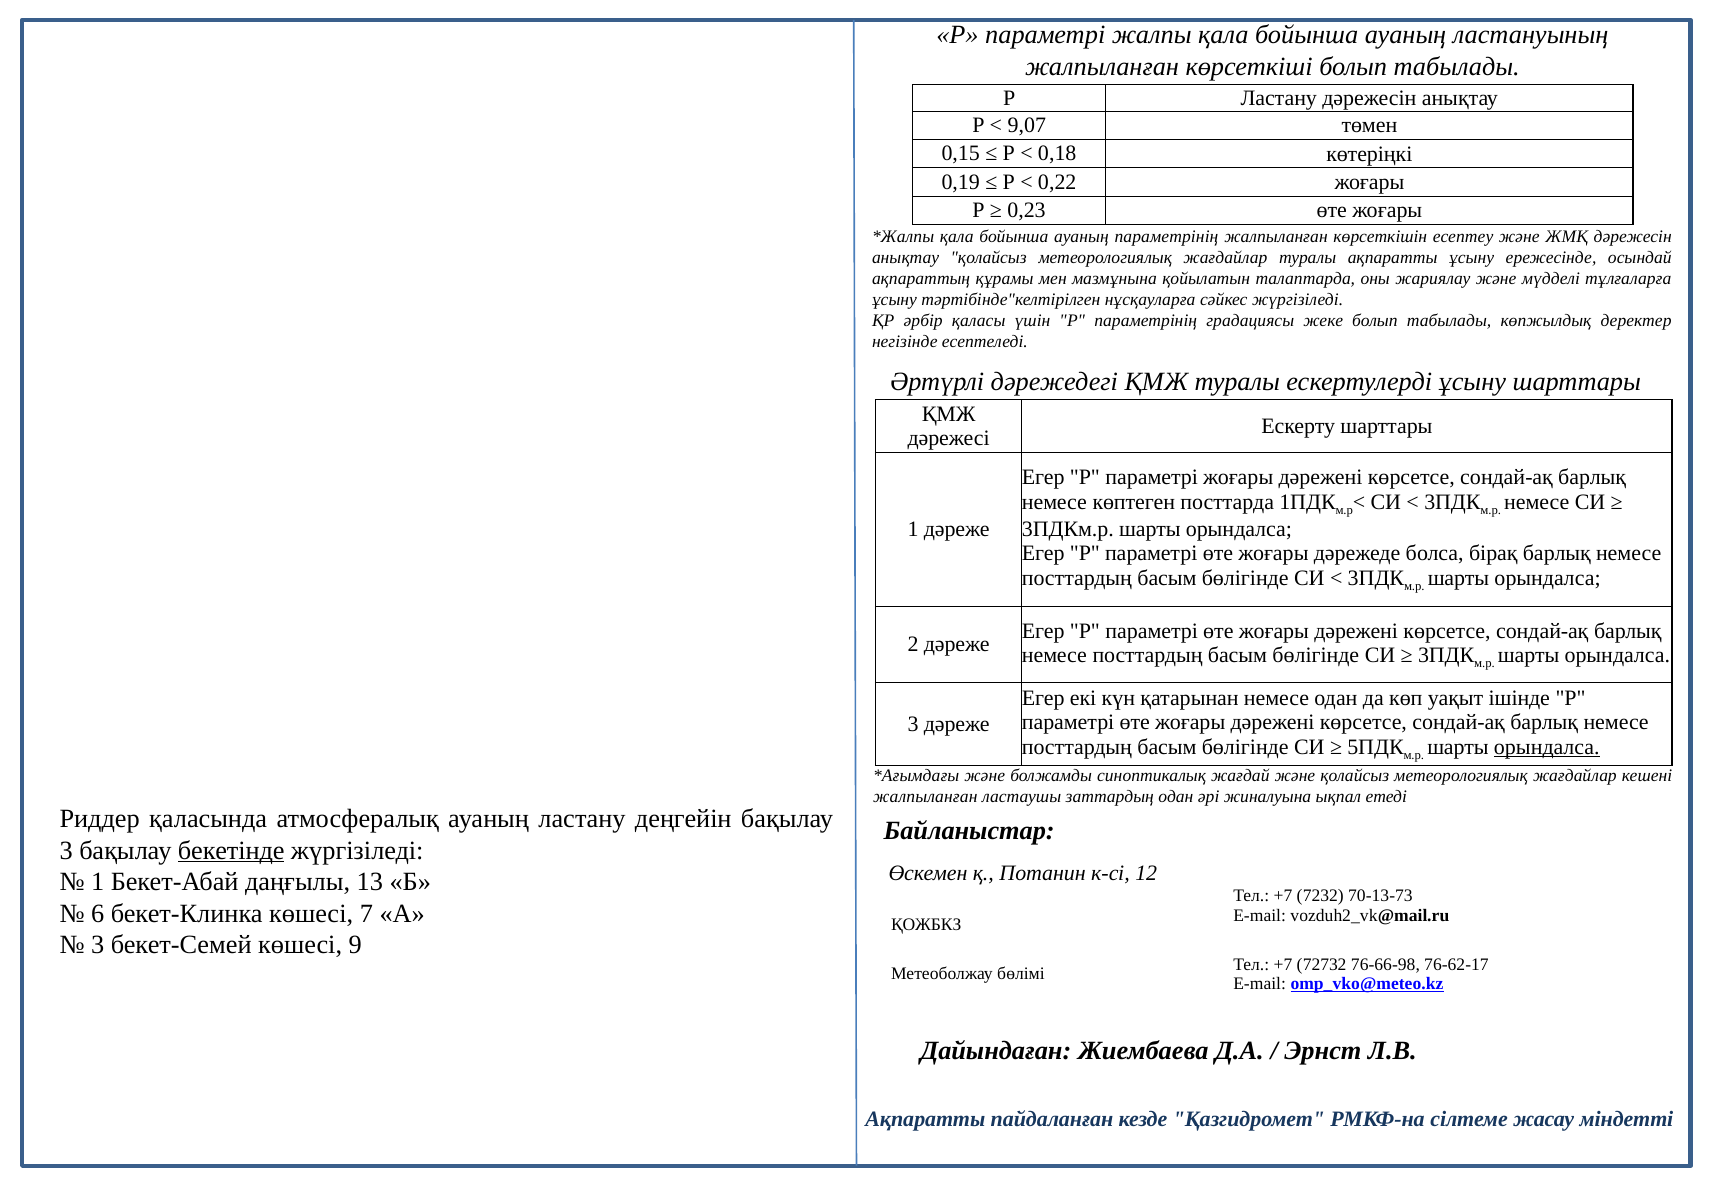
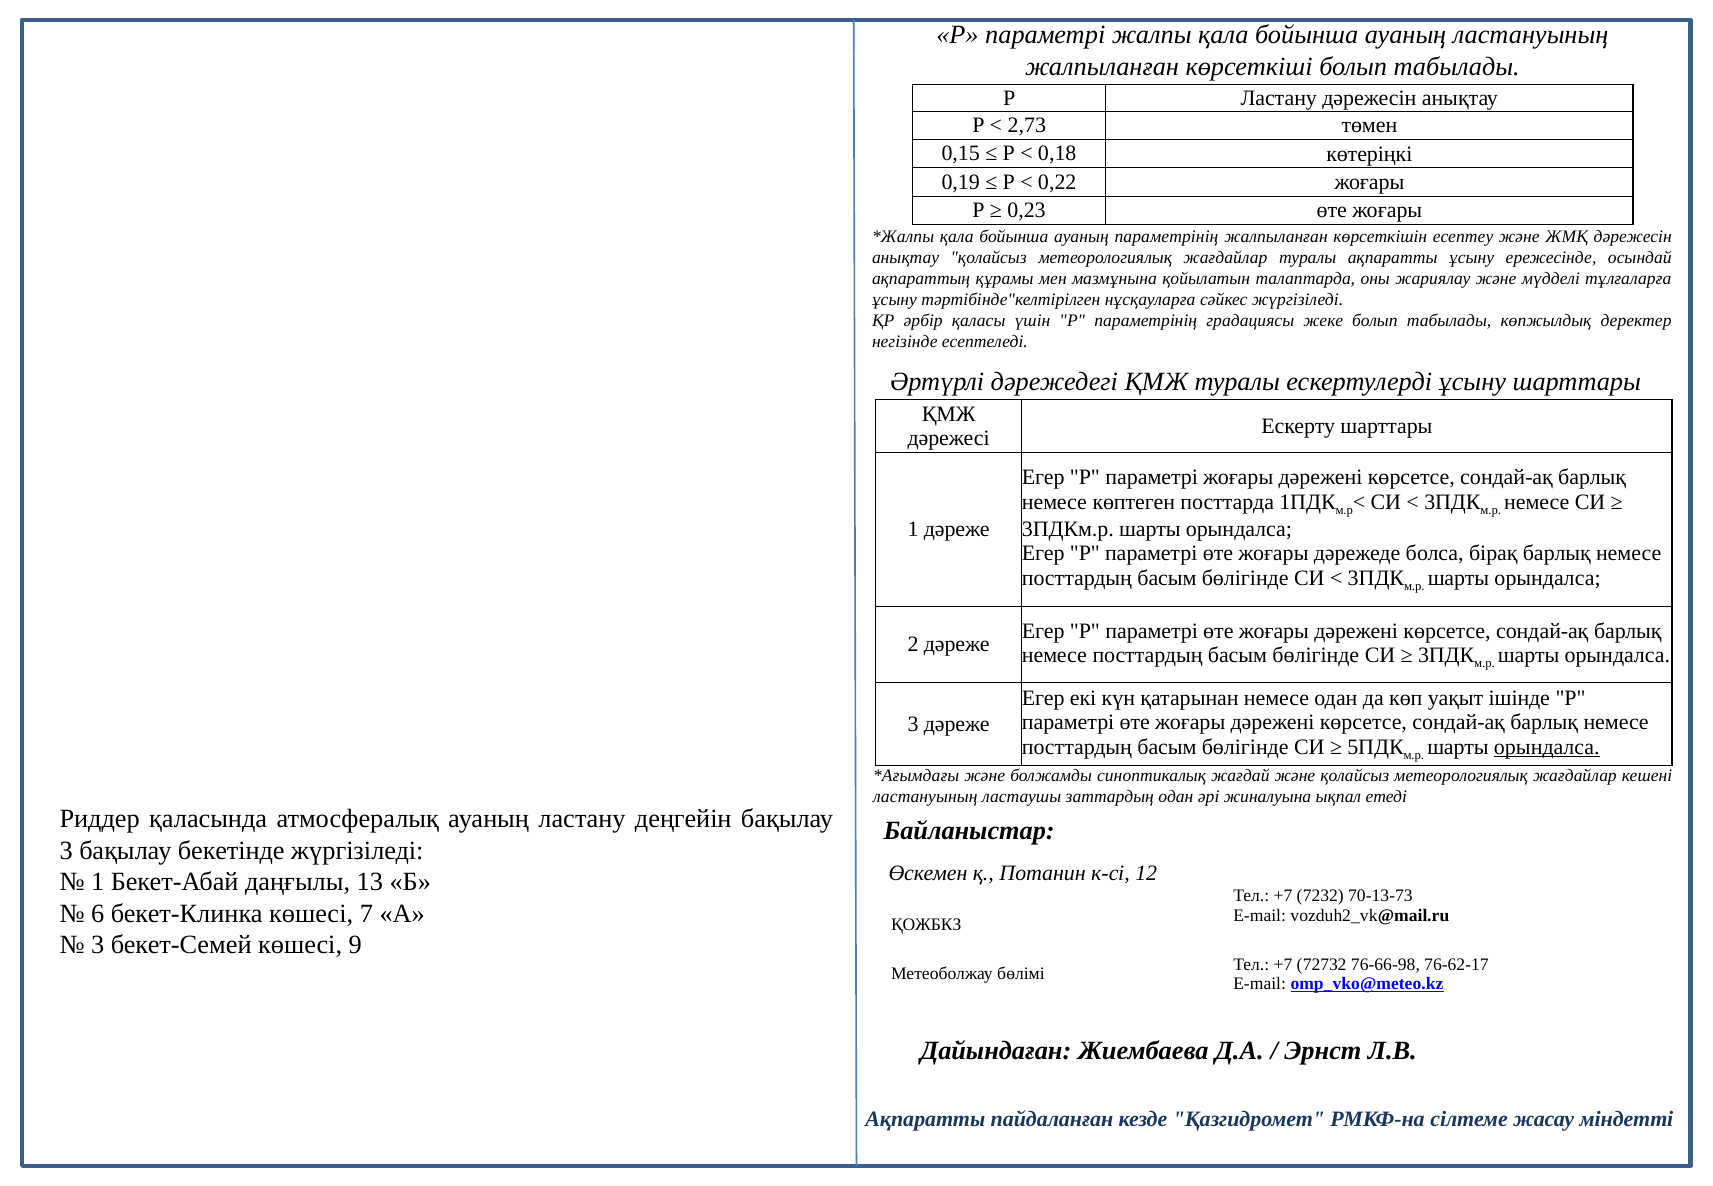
9,07: 9,07 -> 2,73 (1027, 125)
жалпыланған: жалпыланған -> ластануының (925, 797)
бекетінде underline: present -> none (231, 850)
